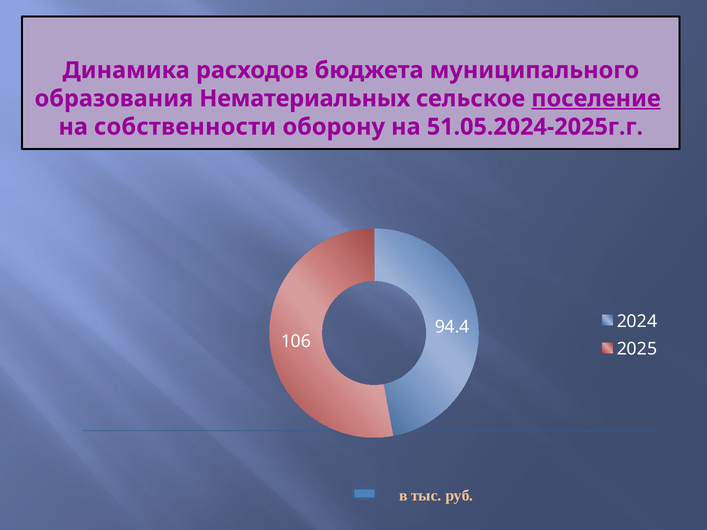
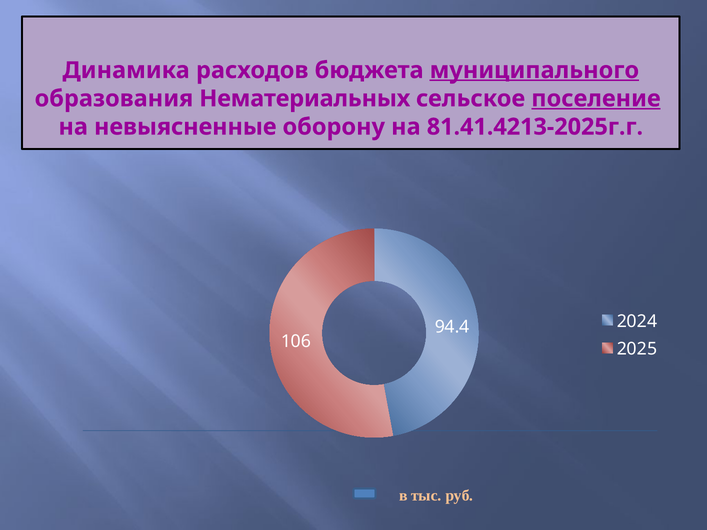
муниципального underline: none -> present (534, 70)
собственности: собственности -> невыясненные (185, 127)
51.05.2024-2025г.г: 51.05.2024-2025г.г -> 81.41.4213-2025г.г (535, 127)
